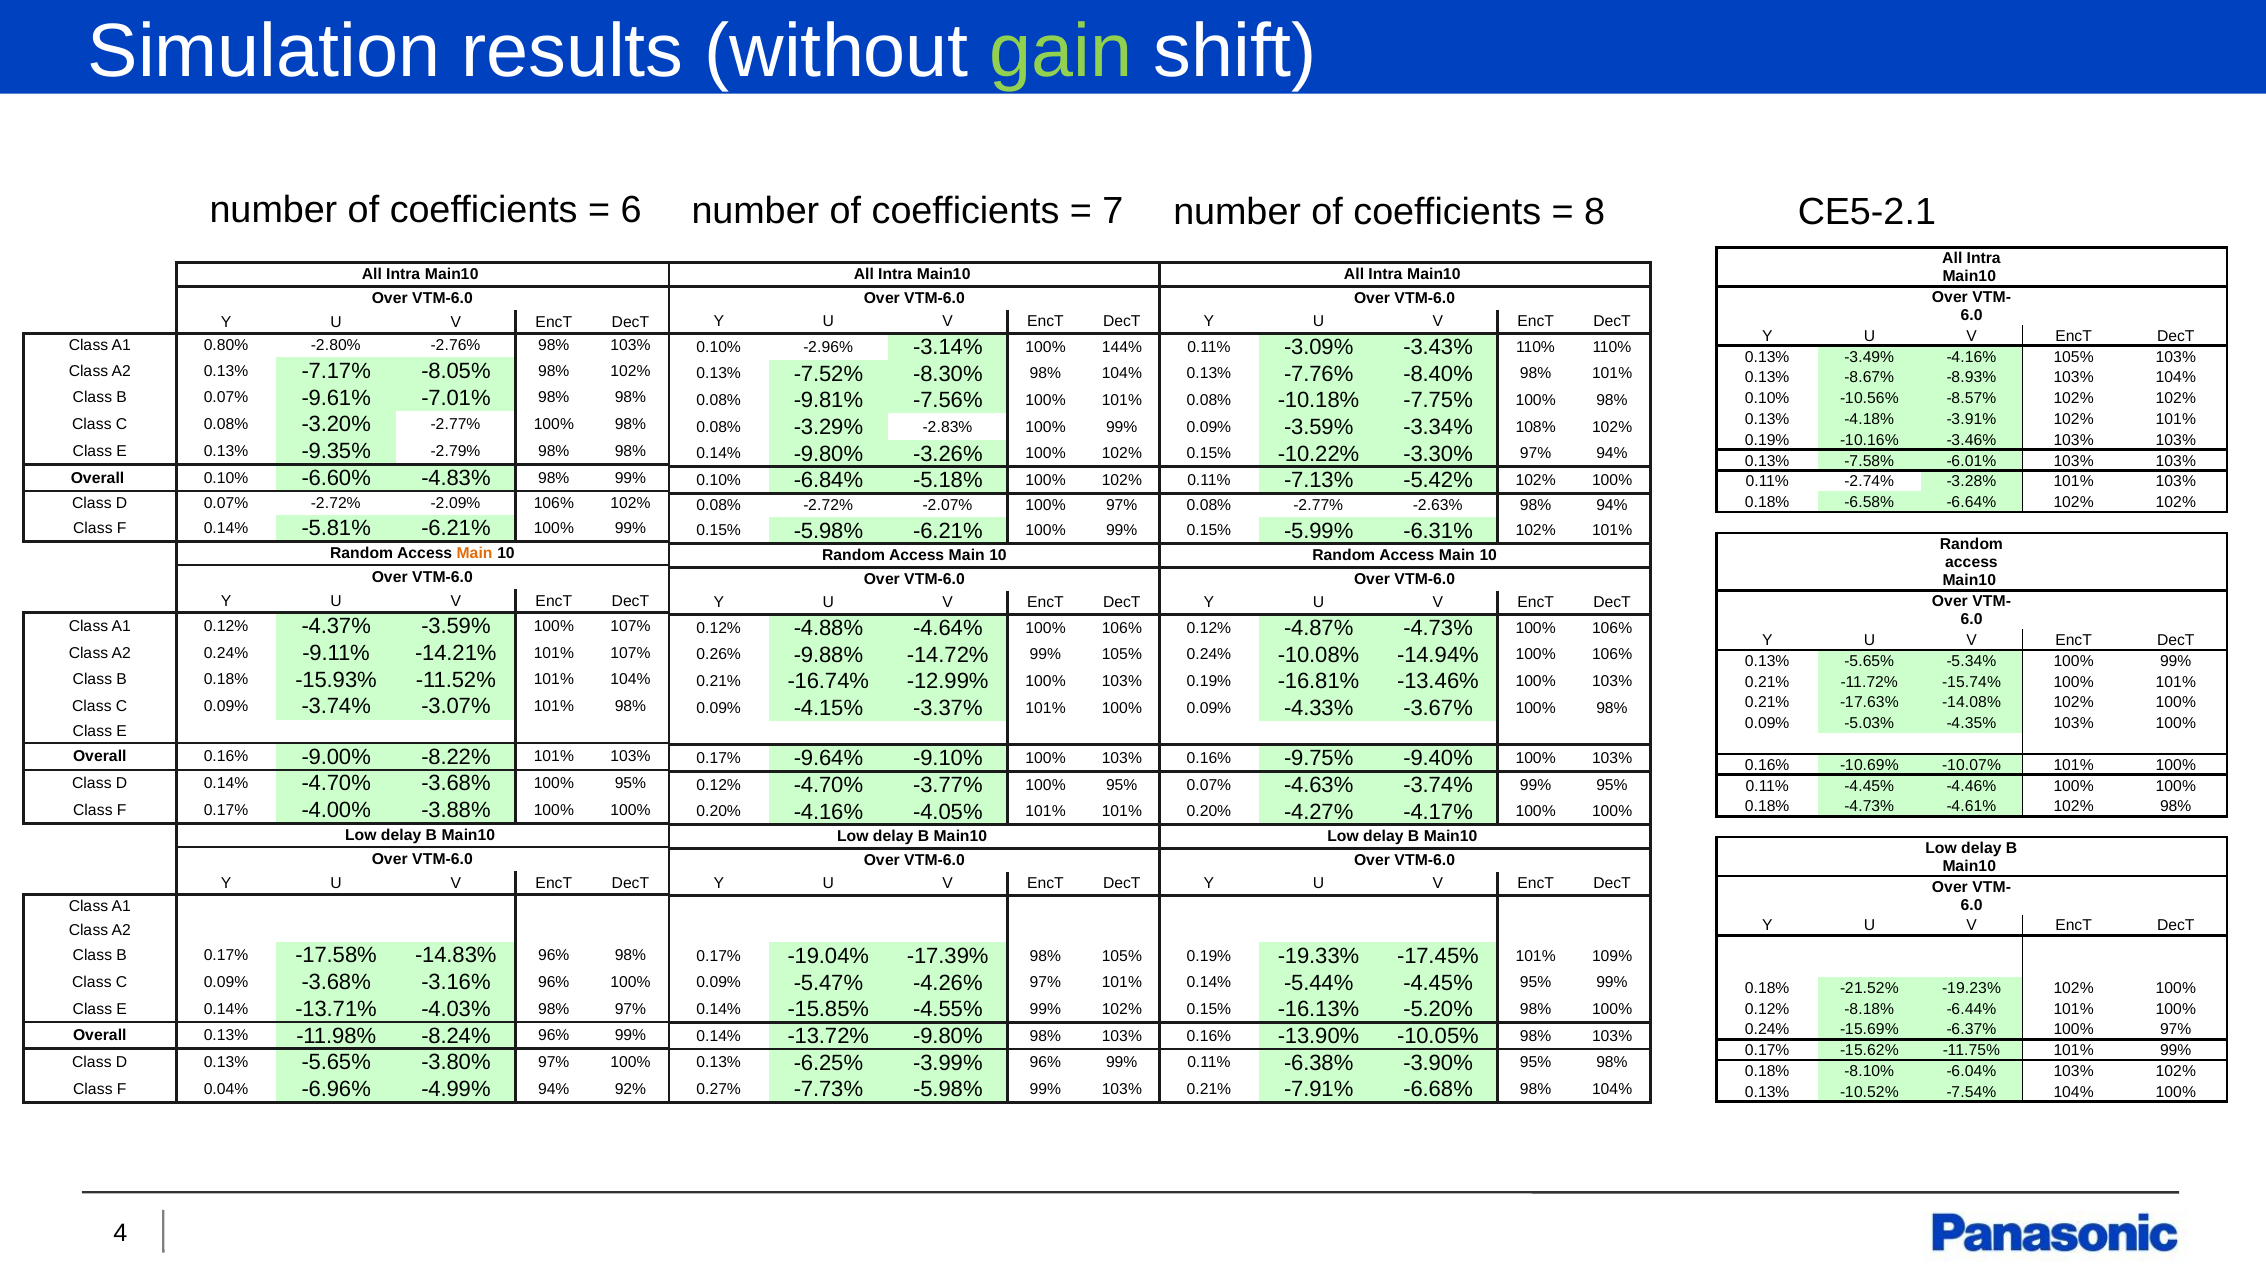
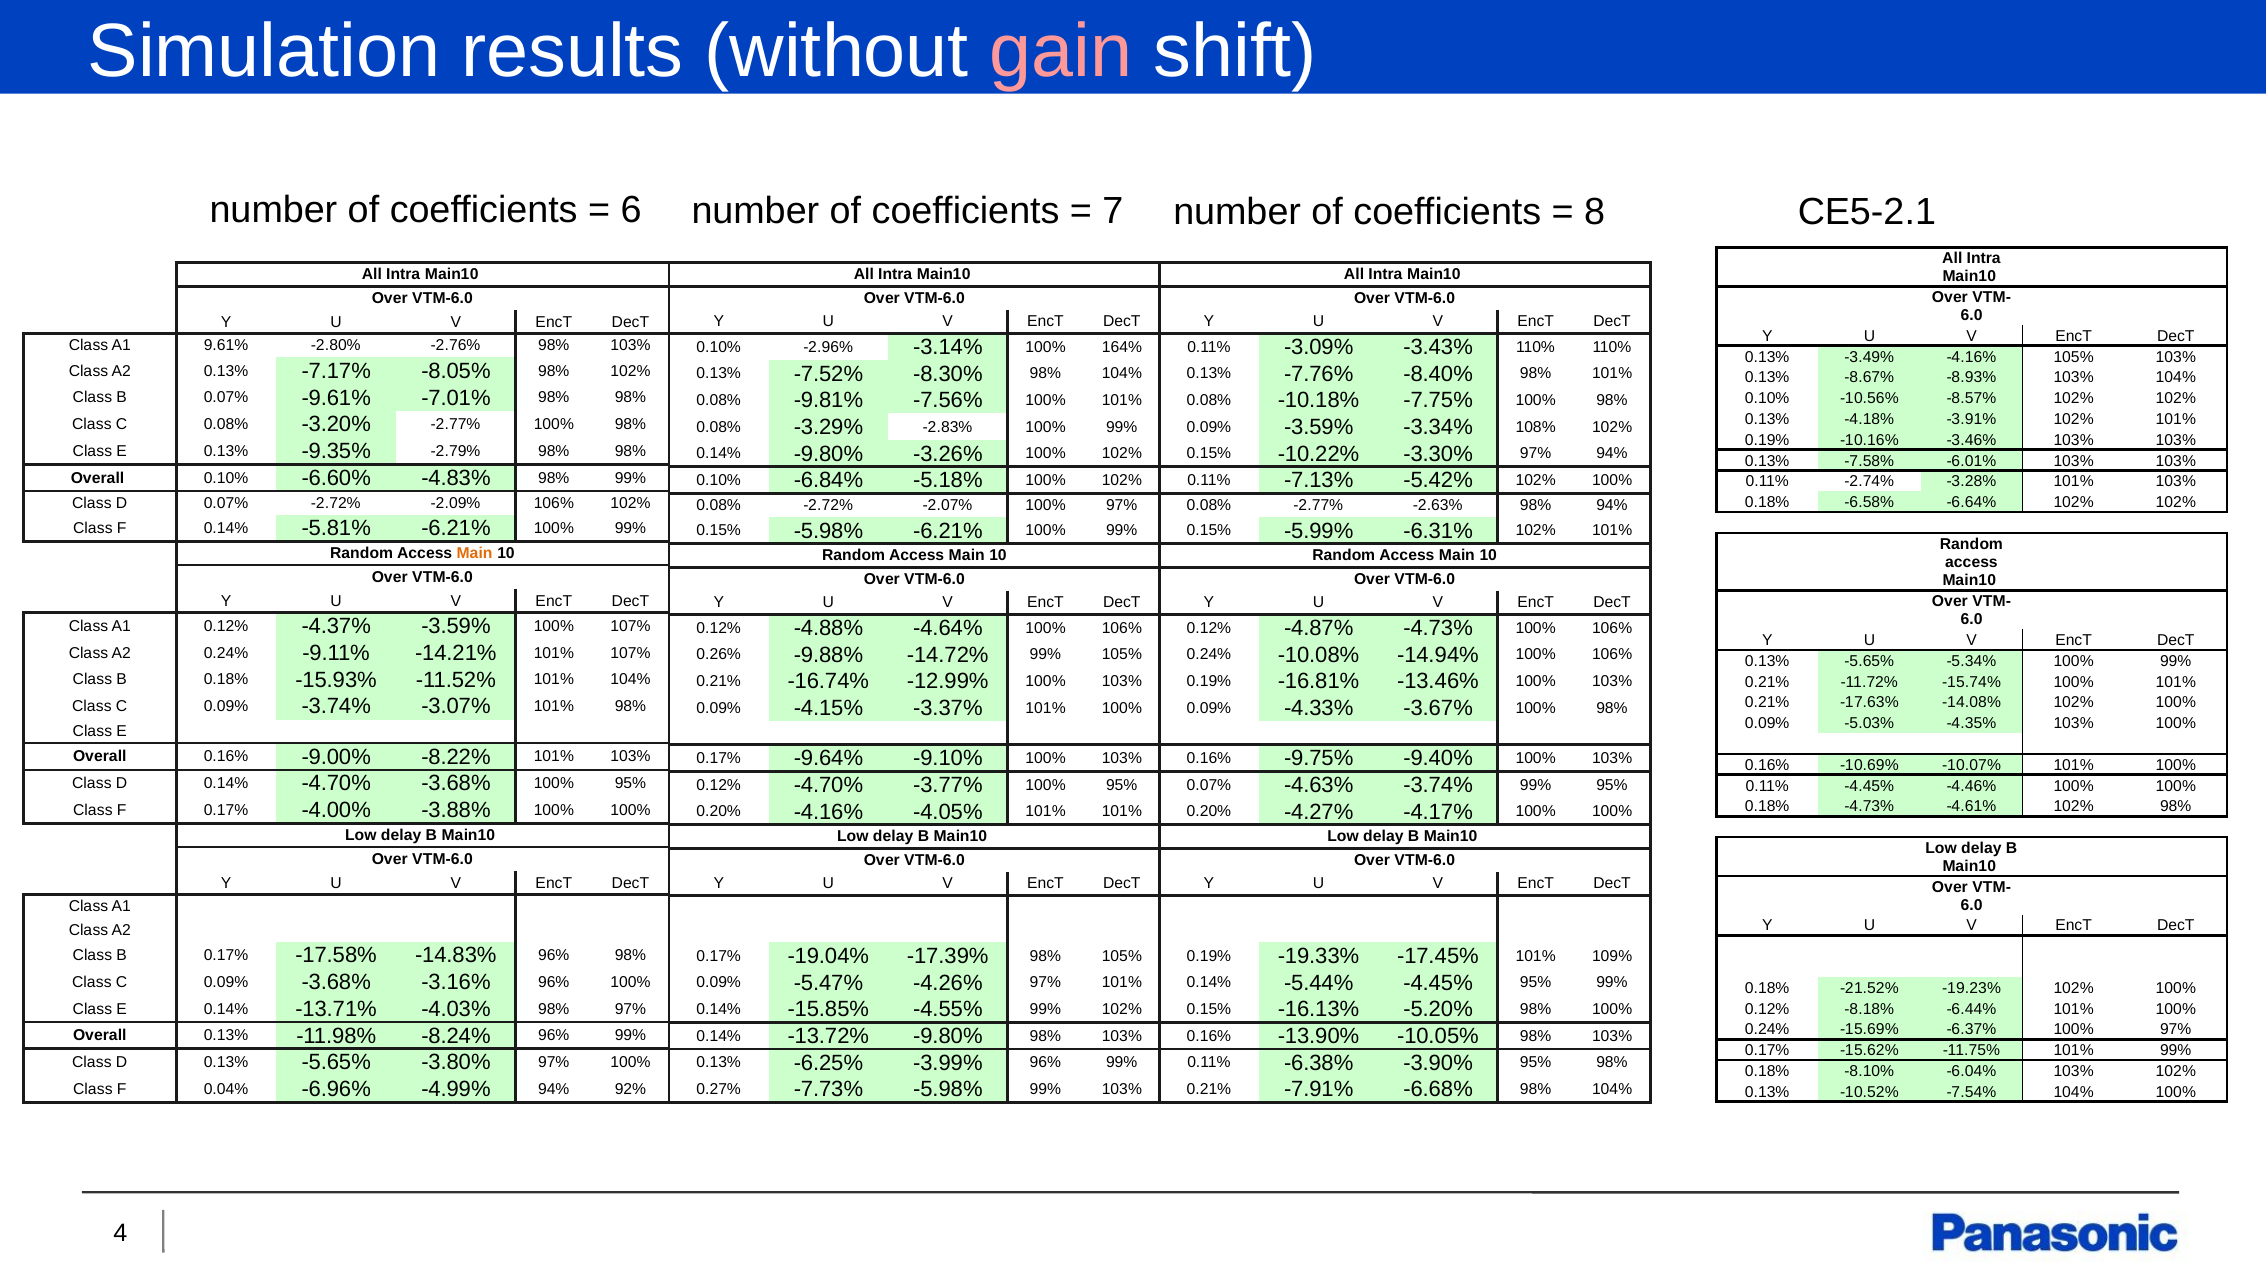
gain colour: light green -> pink (1061, 52)
0.80%: 0.80% -> 9.61% (226, 346)
144%: 144% -> 164% (1122, 347)
